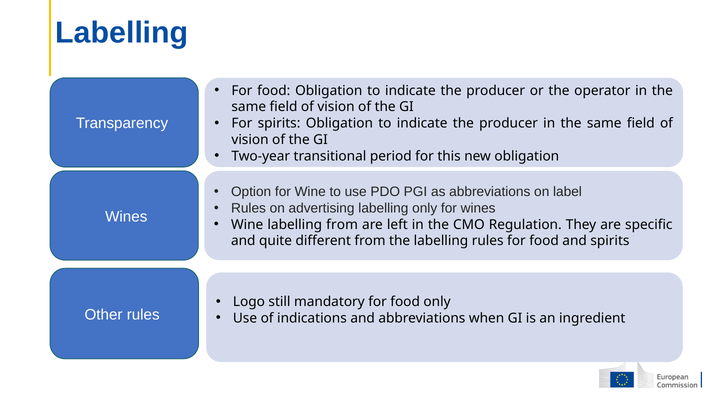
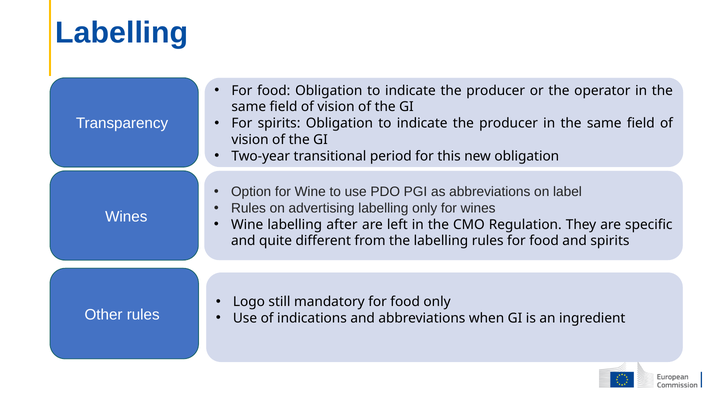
labelling from: from -> after (342, 225)
